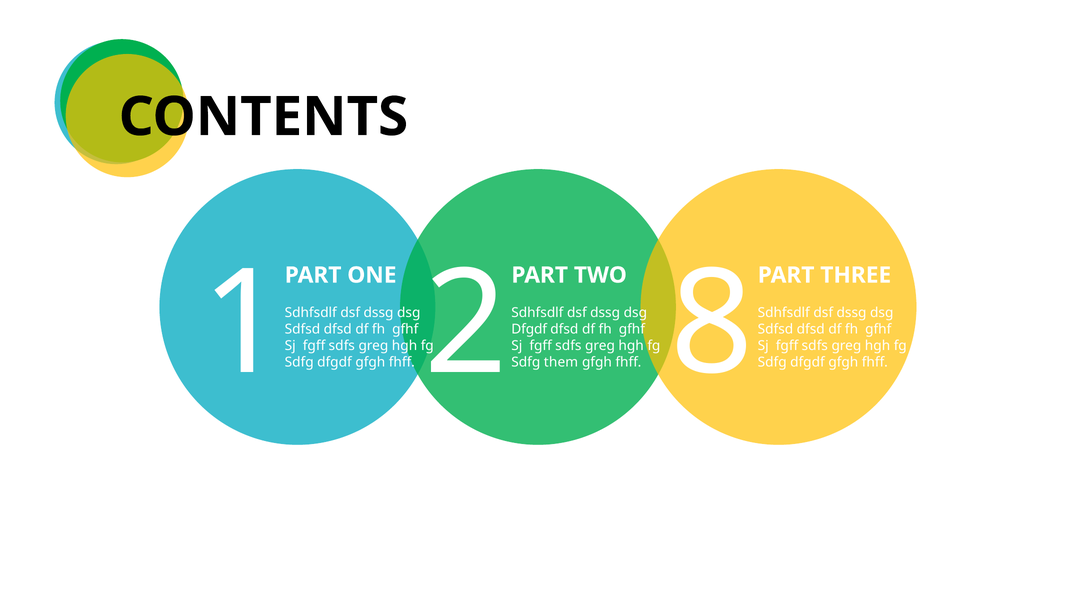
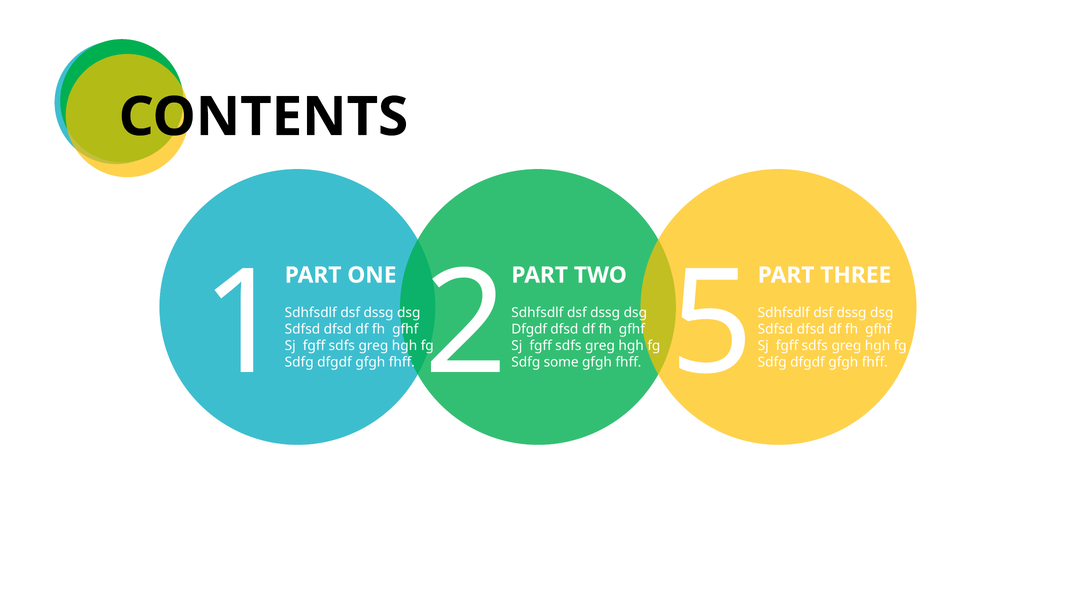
8: 8 -> 5 (712, 324)
them: them -> some (561, 362)
